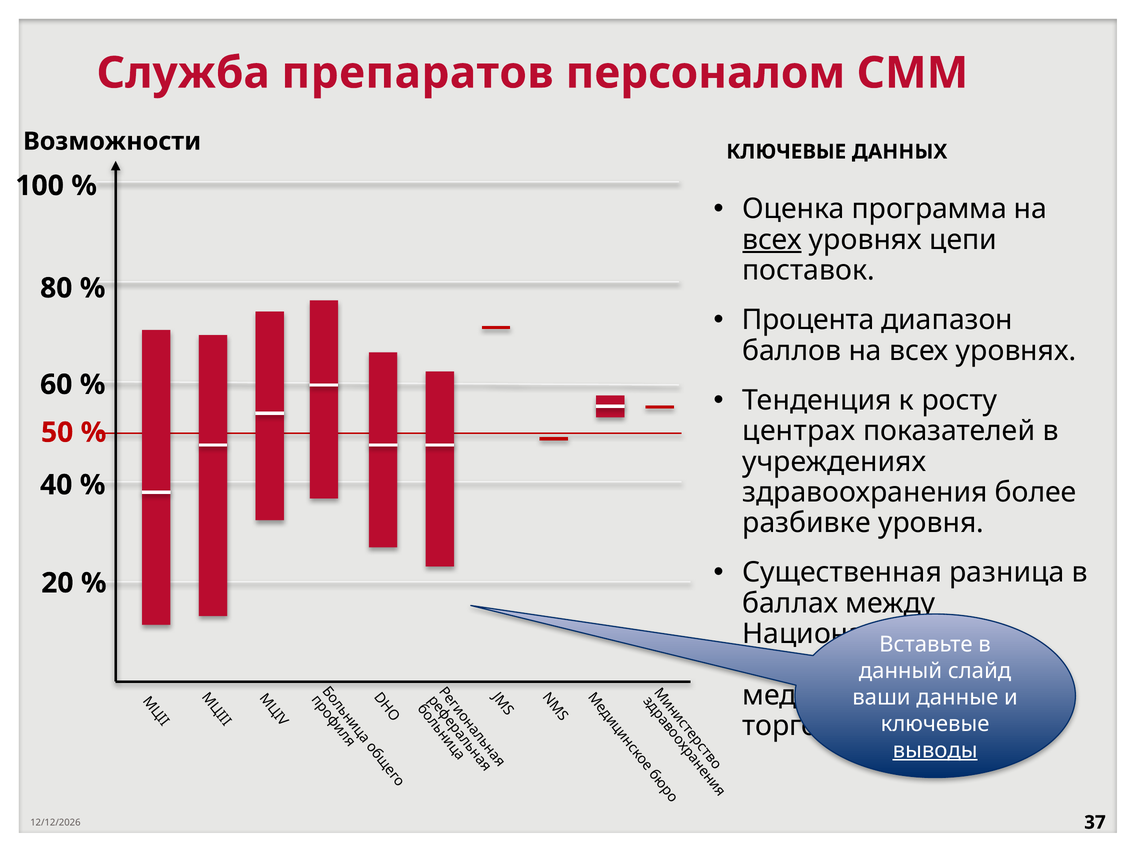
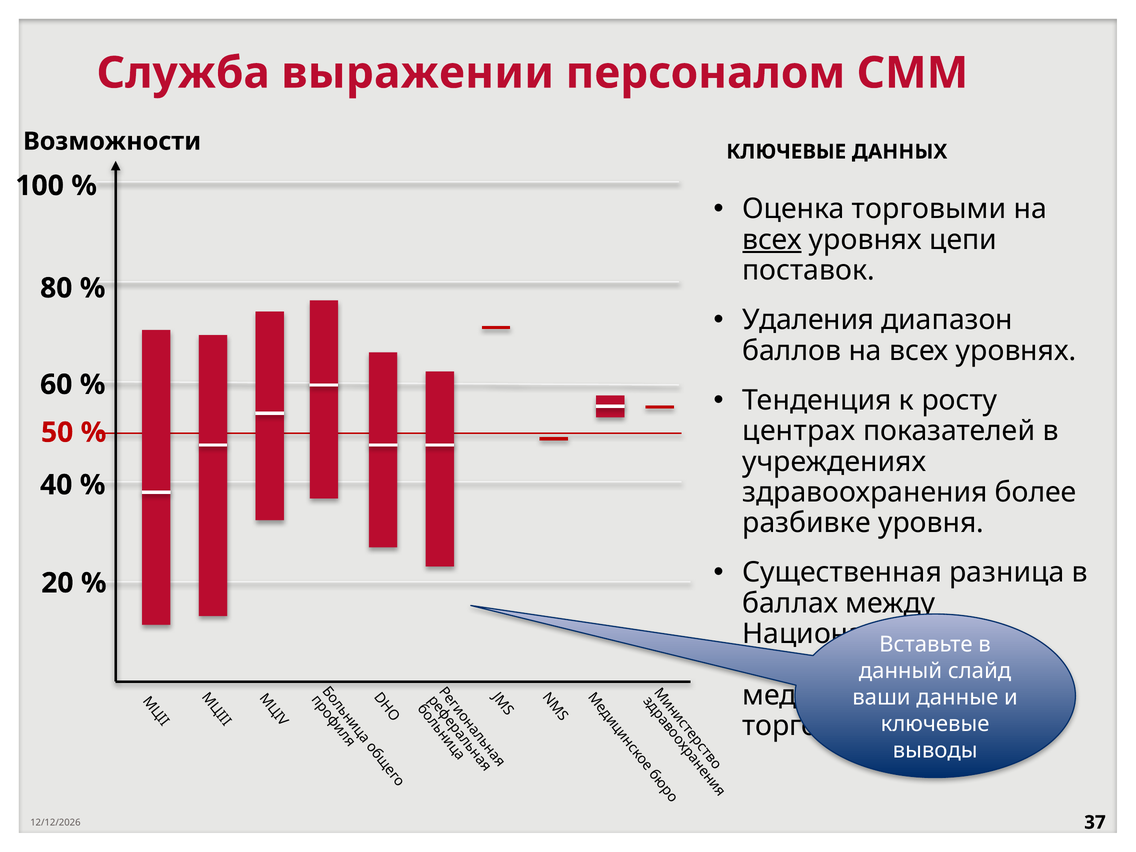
препаратов: препаратов -> выражении (418, 73)
Оценка программа: программа -> торговыми (929, 209)
Процента: Процента -> Удаления (808, 320)
выводы underline: present -> none (935, 750)
